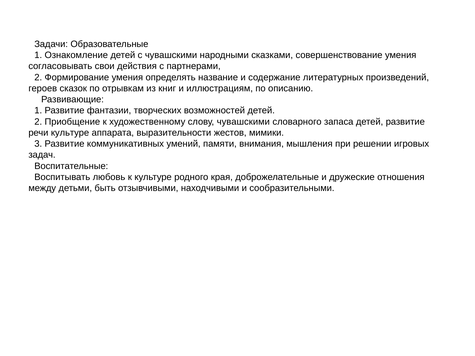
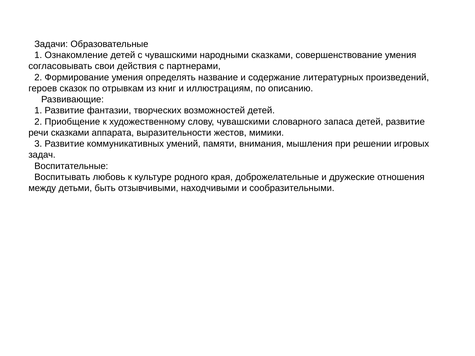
речи культуре: культуре -> сказками (70, 133)
